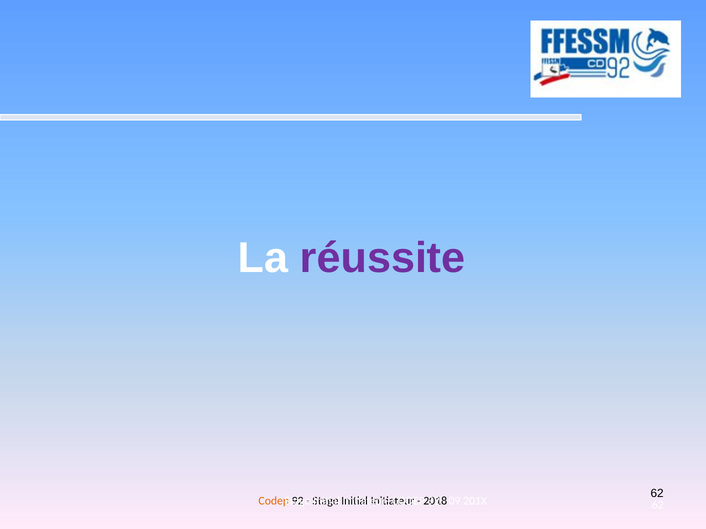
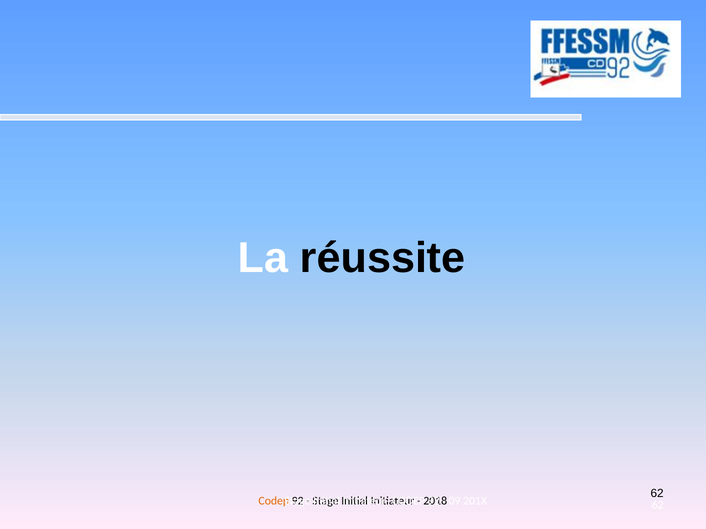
réussite colour: purple -> black (383, 258)
